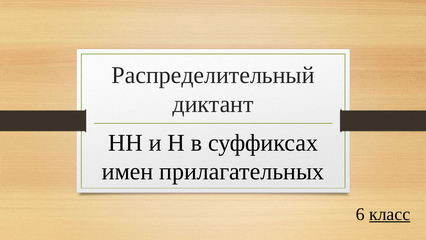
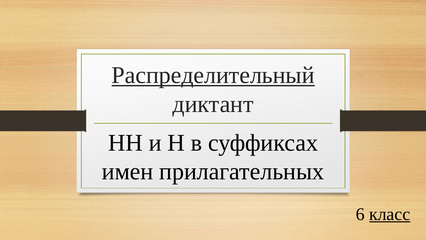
Распределительный underline: none -> present (213, 75)
